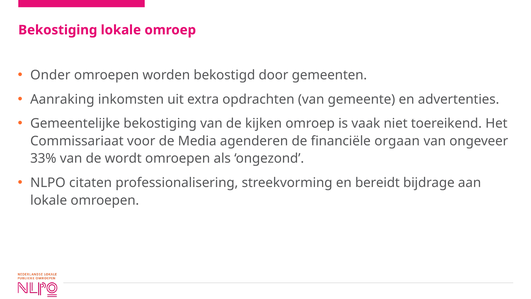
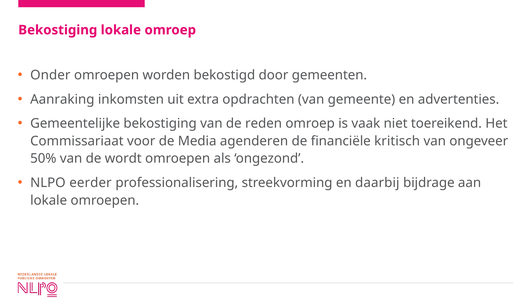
kijken: kijken -> reden (264, 123)
orgaan: orgaan -> kritisch (397, 141)
33%: 33% -> 50% (43, 158)
citaten: citaten -> eerder (90, 183)
bereidt: bereidt -> daarbij (377, 183)
